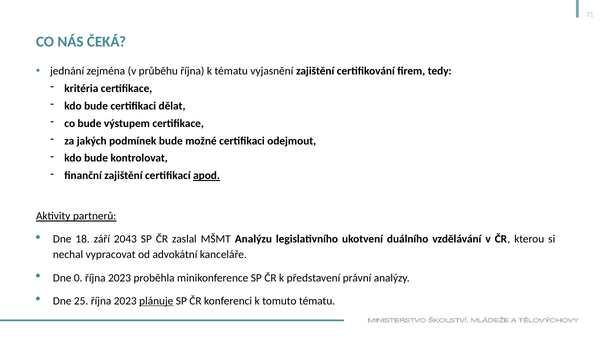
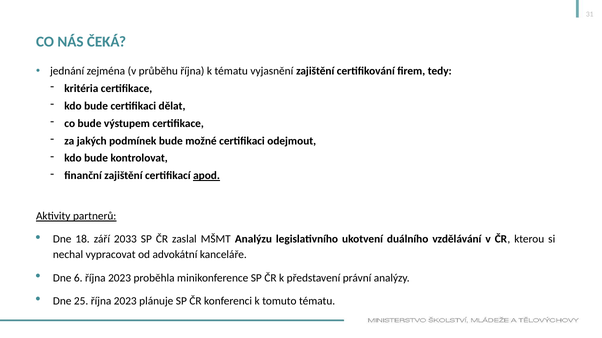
2043: 2043 -> 2033 (125, 240)
0: 0 -> 6 (78, 278)
plánuje underline: present -> none (156, 301)
